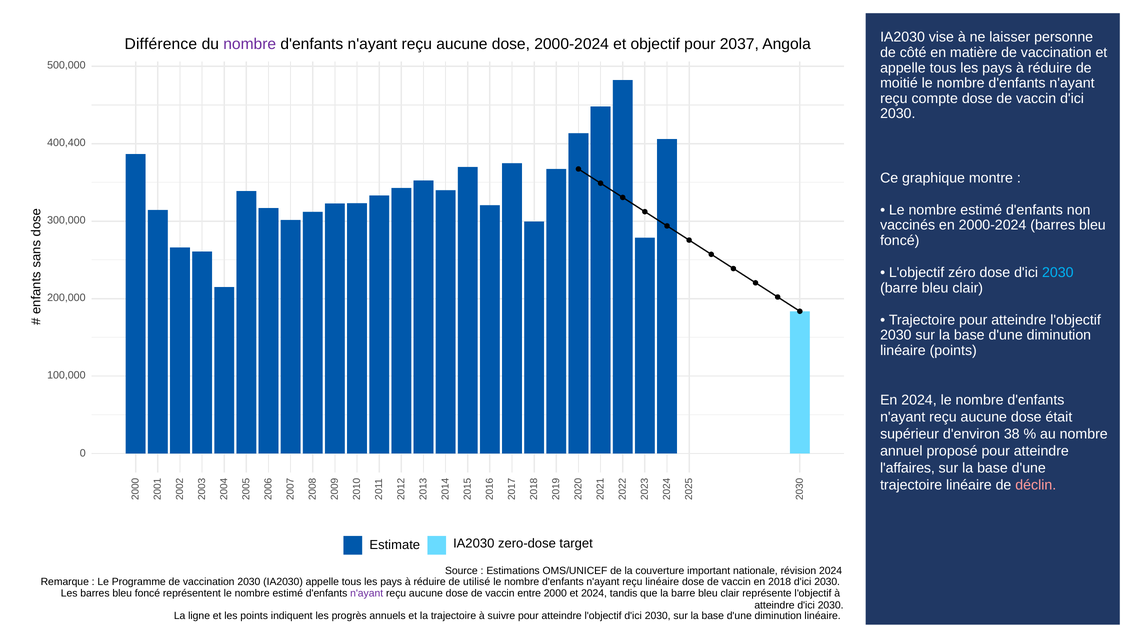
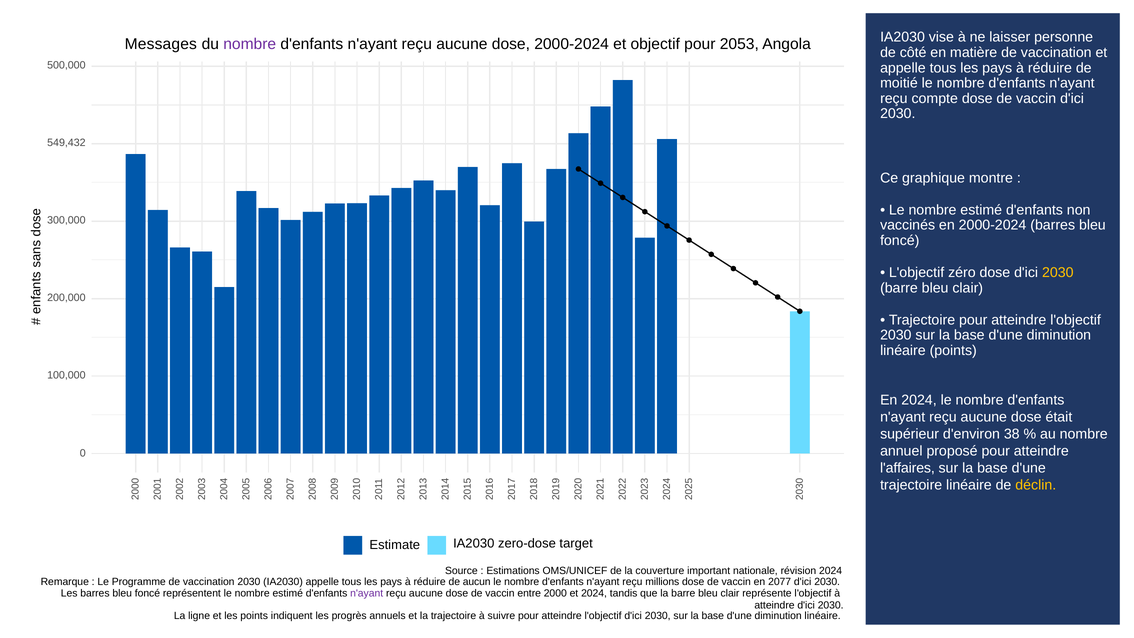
Différence: Différence -> Messages (161, 44)
2037: 2037 -> 2053 (739, 44)
400,400: 400,400 -> 549,432 (66, 143)
2030 colour: light blue -> yellow (1058, 273)
déclin colour: pink -> yellow (1036, 485)
utilisé: utilisé -> aucun (477, 582)
reçu linéaire: linéaire -> millions (662, 582)
2018: 2018 -> 2077 (780, 582)
